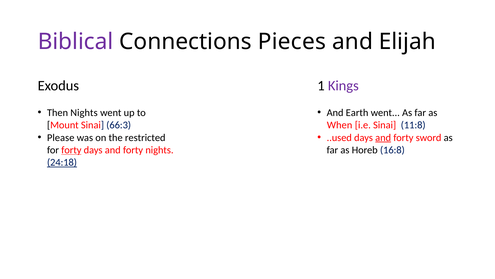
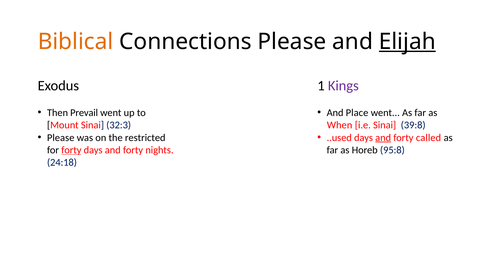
Biblical colour: purple -> orange (76, 42)
Connections Pieces: Pieces -> Please (292, 42)
Elijah underline: none -> present (407, 42)
Then Nights: Nights -> Prevail (84, 113)
Earth: Earth -> Place (357, 113)
66:3: 66:3 -> 32:3 (119, 125)
11:8: 11:8 -> 39:8 (413, 125)
sword: sword -> called (428, 137)
16:8: 16:8 -> 95:8 (392, 150)
24:18 underline: present -> none (62, 162)
